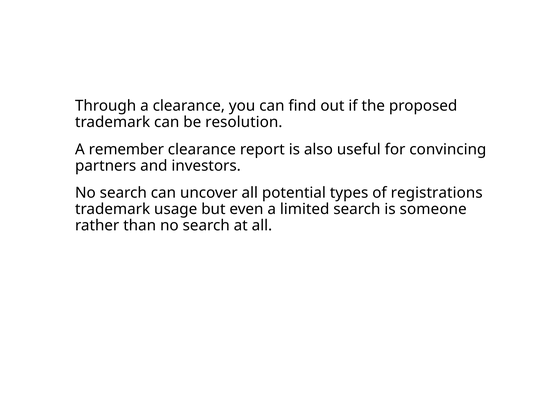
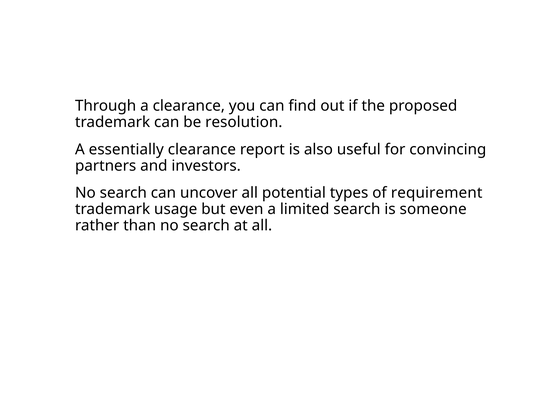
remember: remember -> essentially (126, 149)
registrations: registrations -> requirement (437, 193)
